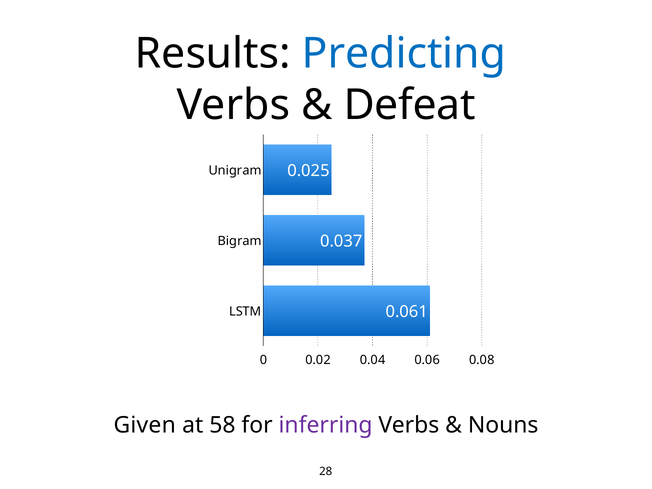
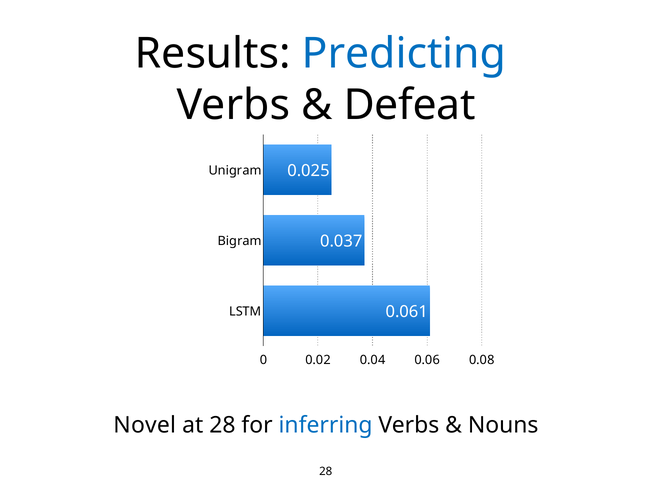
Given: Given -> Novel (145, 425)
at 58: 58 -> 28 (222, 425)
inferring colour: purple -> blue (326, 425)
